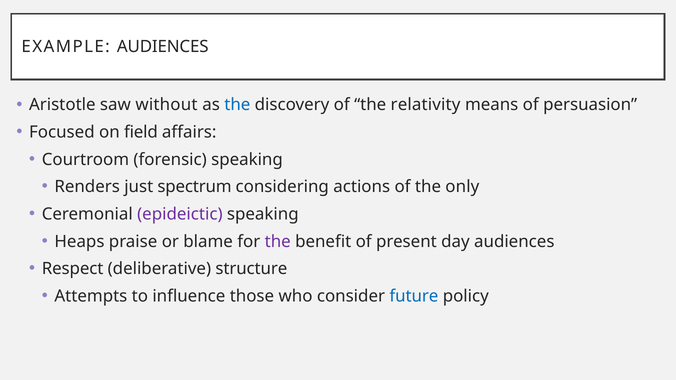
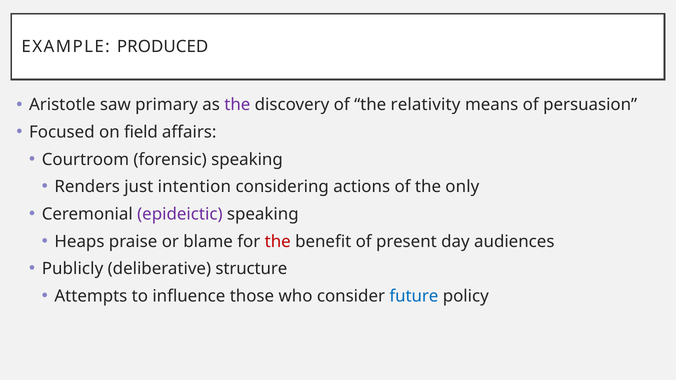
EXAMPLE AUDIENCES: AUDIENCES -> PRODUCED (163, 47)
without: without -> primary (167, 105)
the colour: blue -> purple (237, 105)
spectrum: spectrum -> intention (194, 187)
the colour: purple -> red (278, 242)
Respect: Respect -> Publicly (73, 269)
